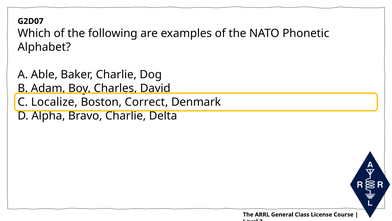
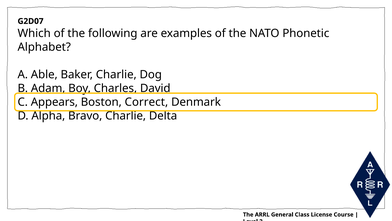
Localize: Localize -> Appears (54, 102)
